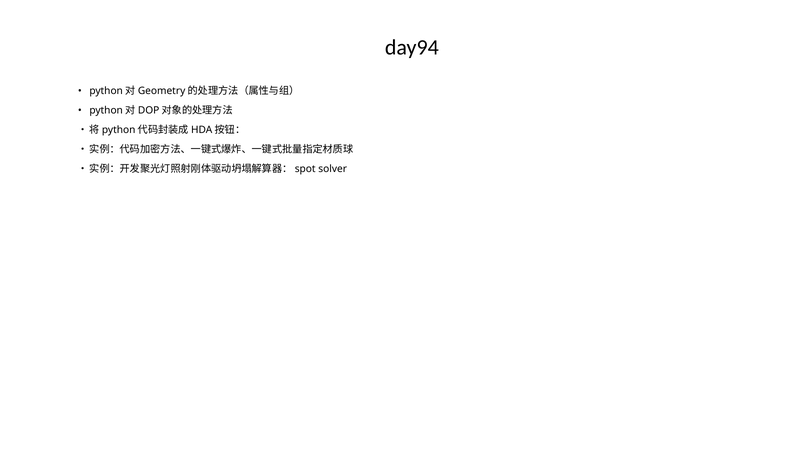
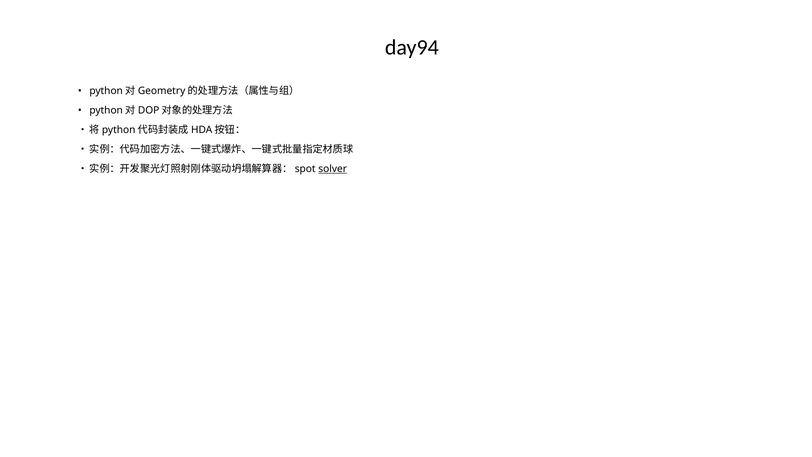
solver underline: none -> present (333, 169)
